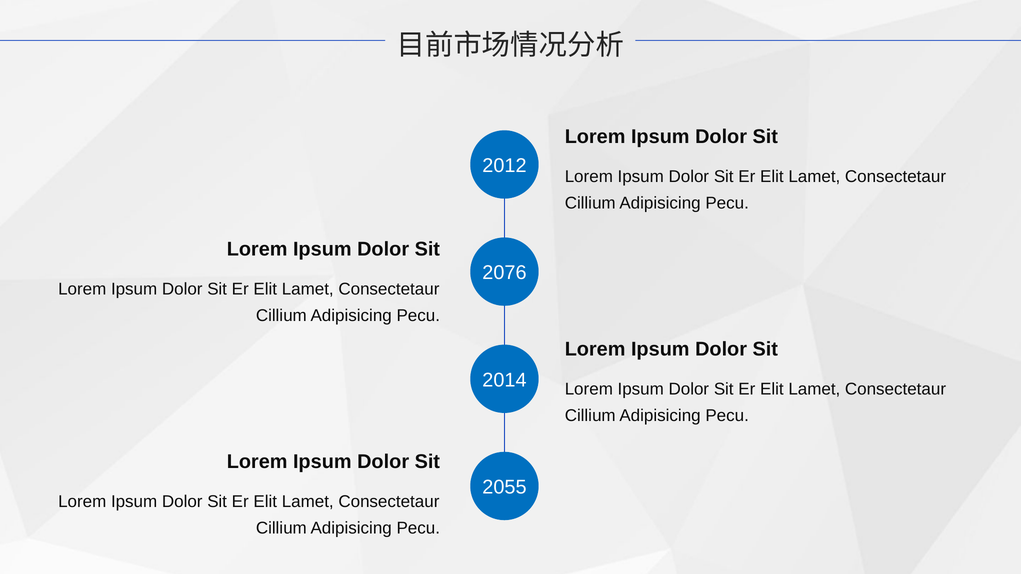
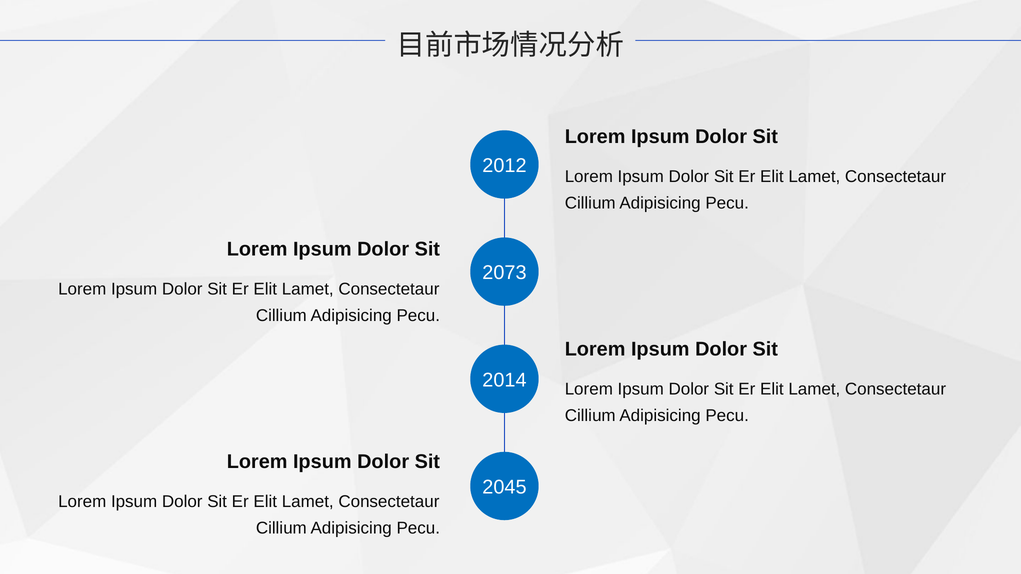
2076: 2076 -> 2073 (504, 273)
2055: 2055 -> 2045 (504, 487)
